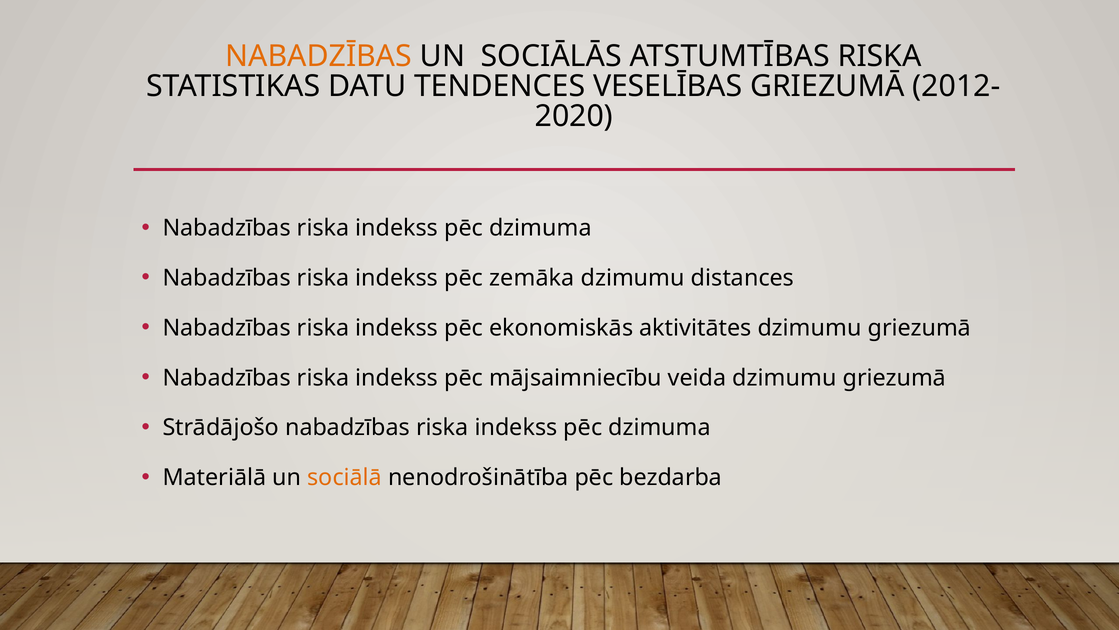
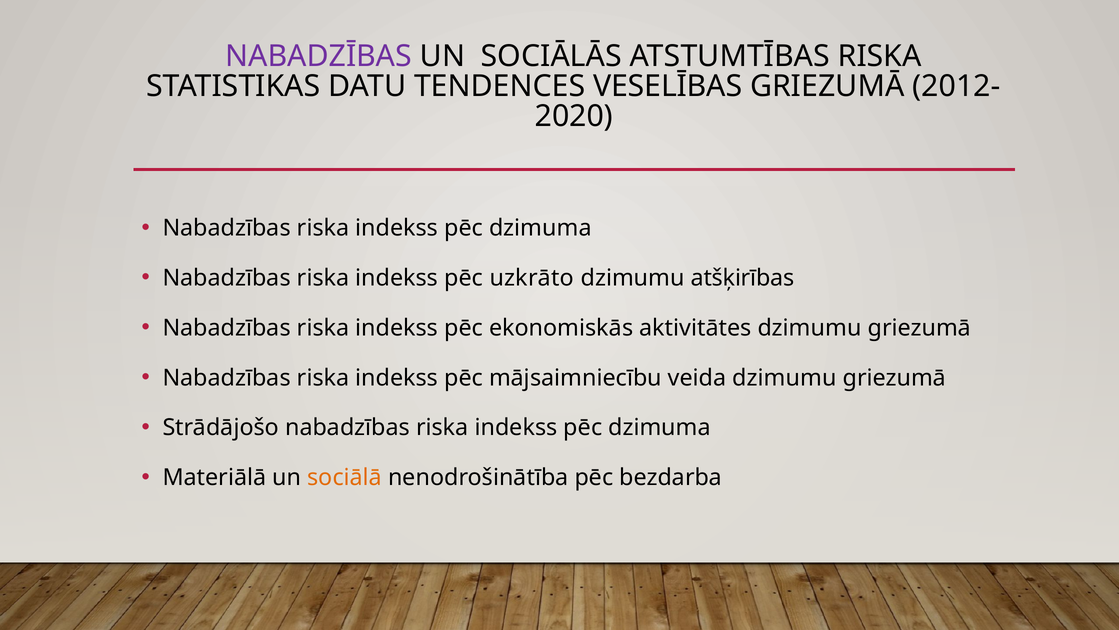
NABADZĪBAS colour: orange -> purple (319, 56)
zemāka: zemāka -> uzkrāto (532, 278)
distances: distances -> atšķirības (743, 278)
